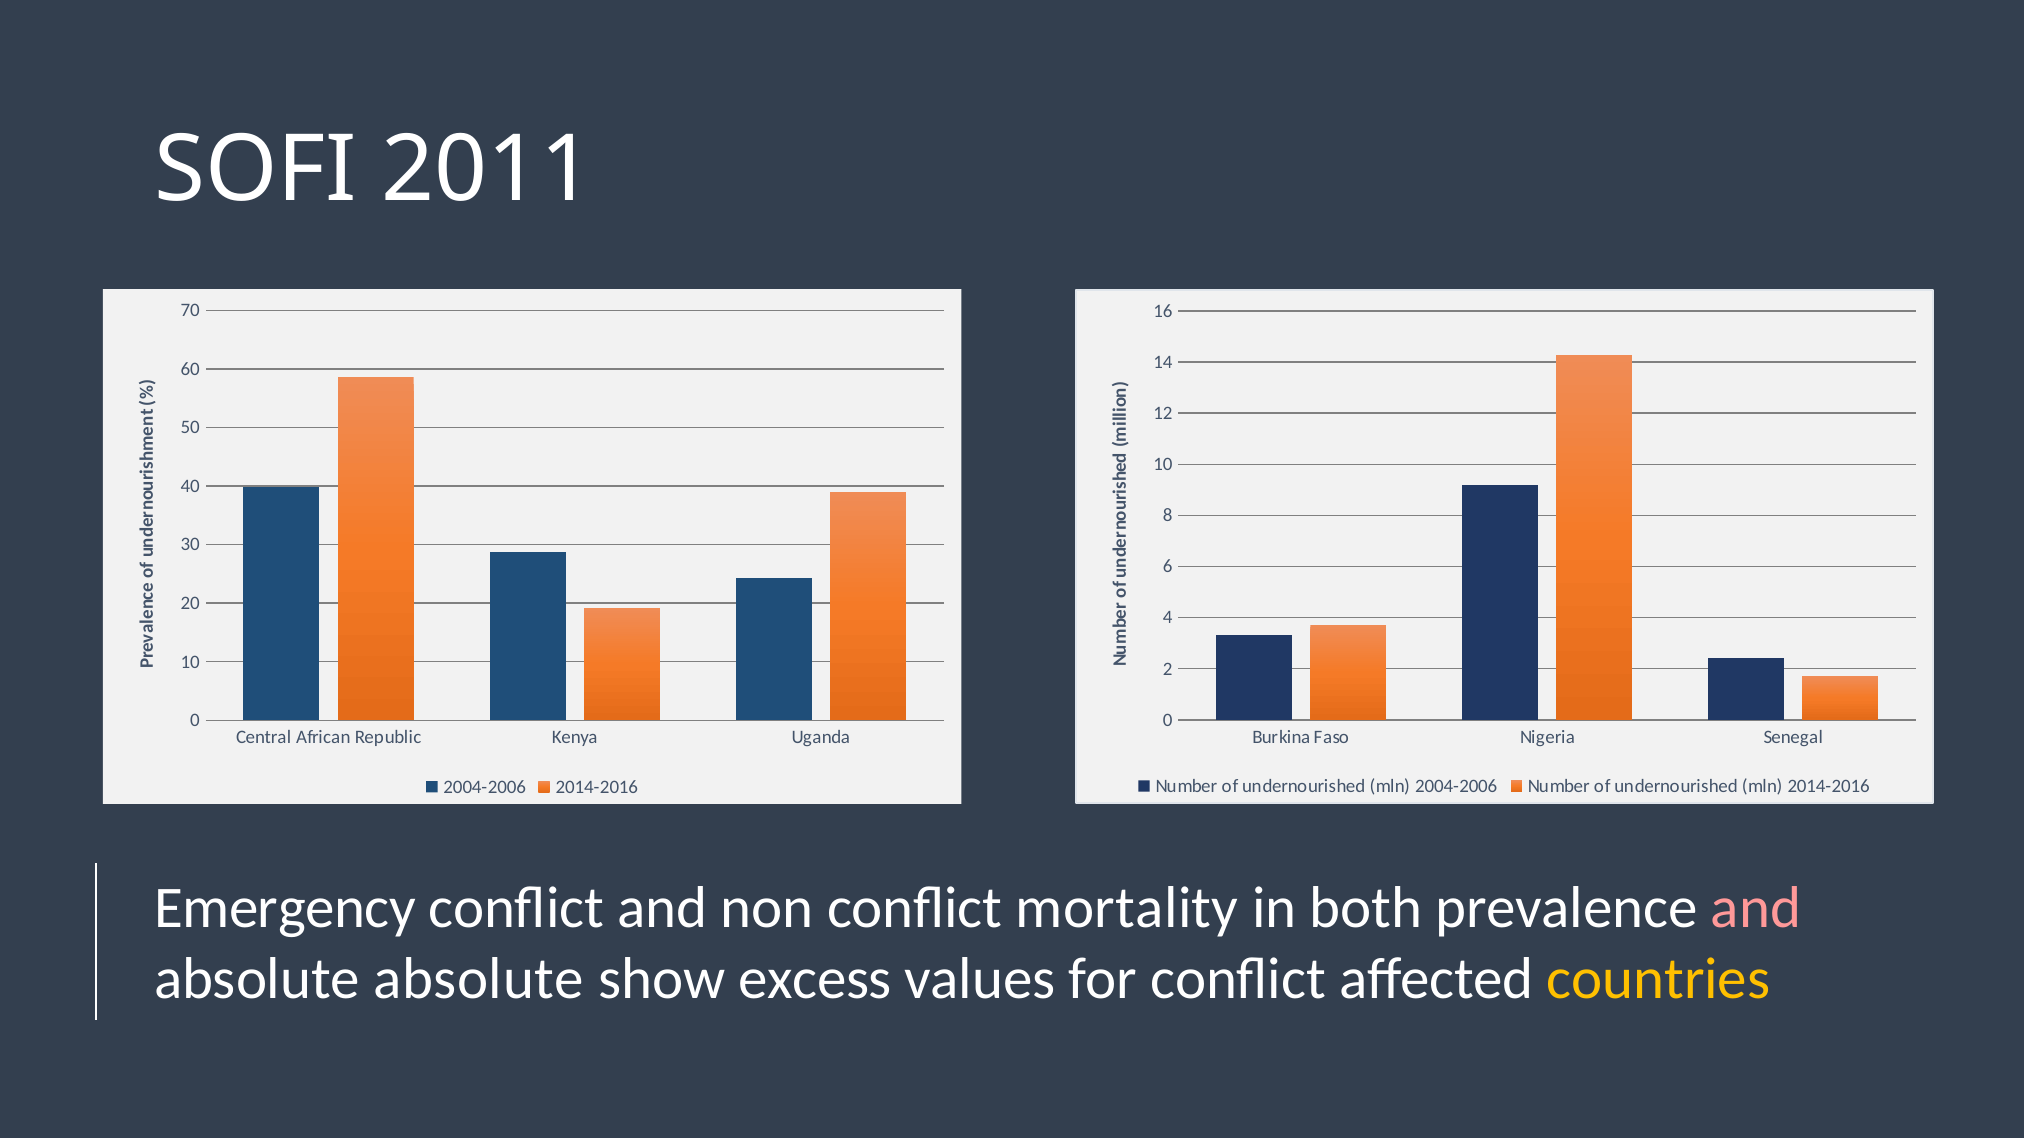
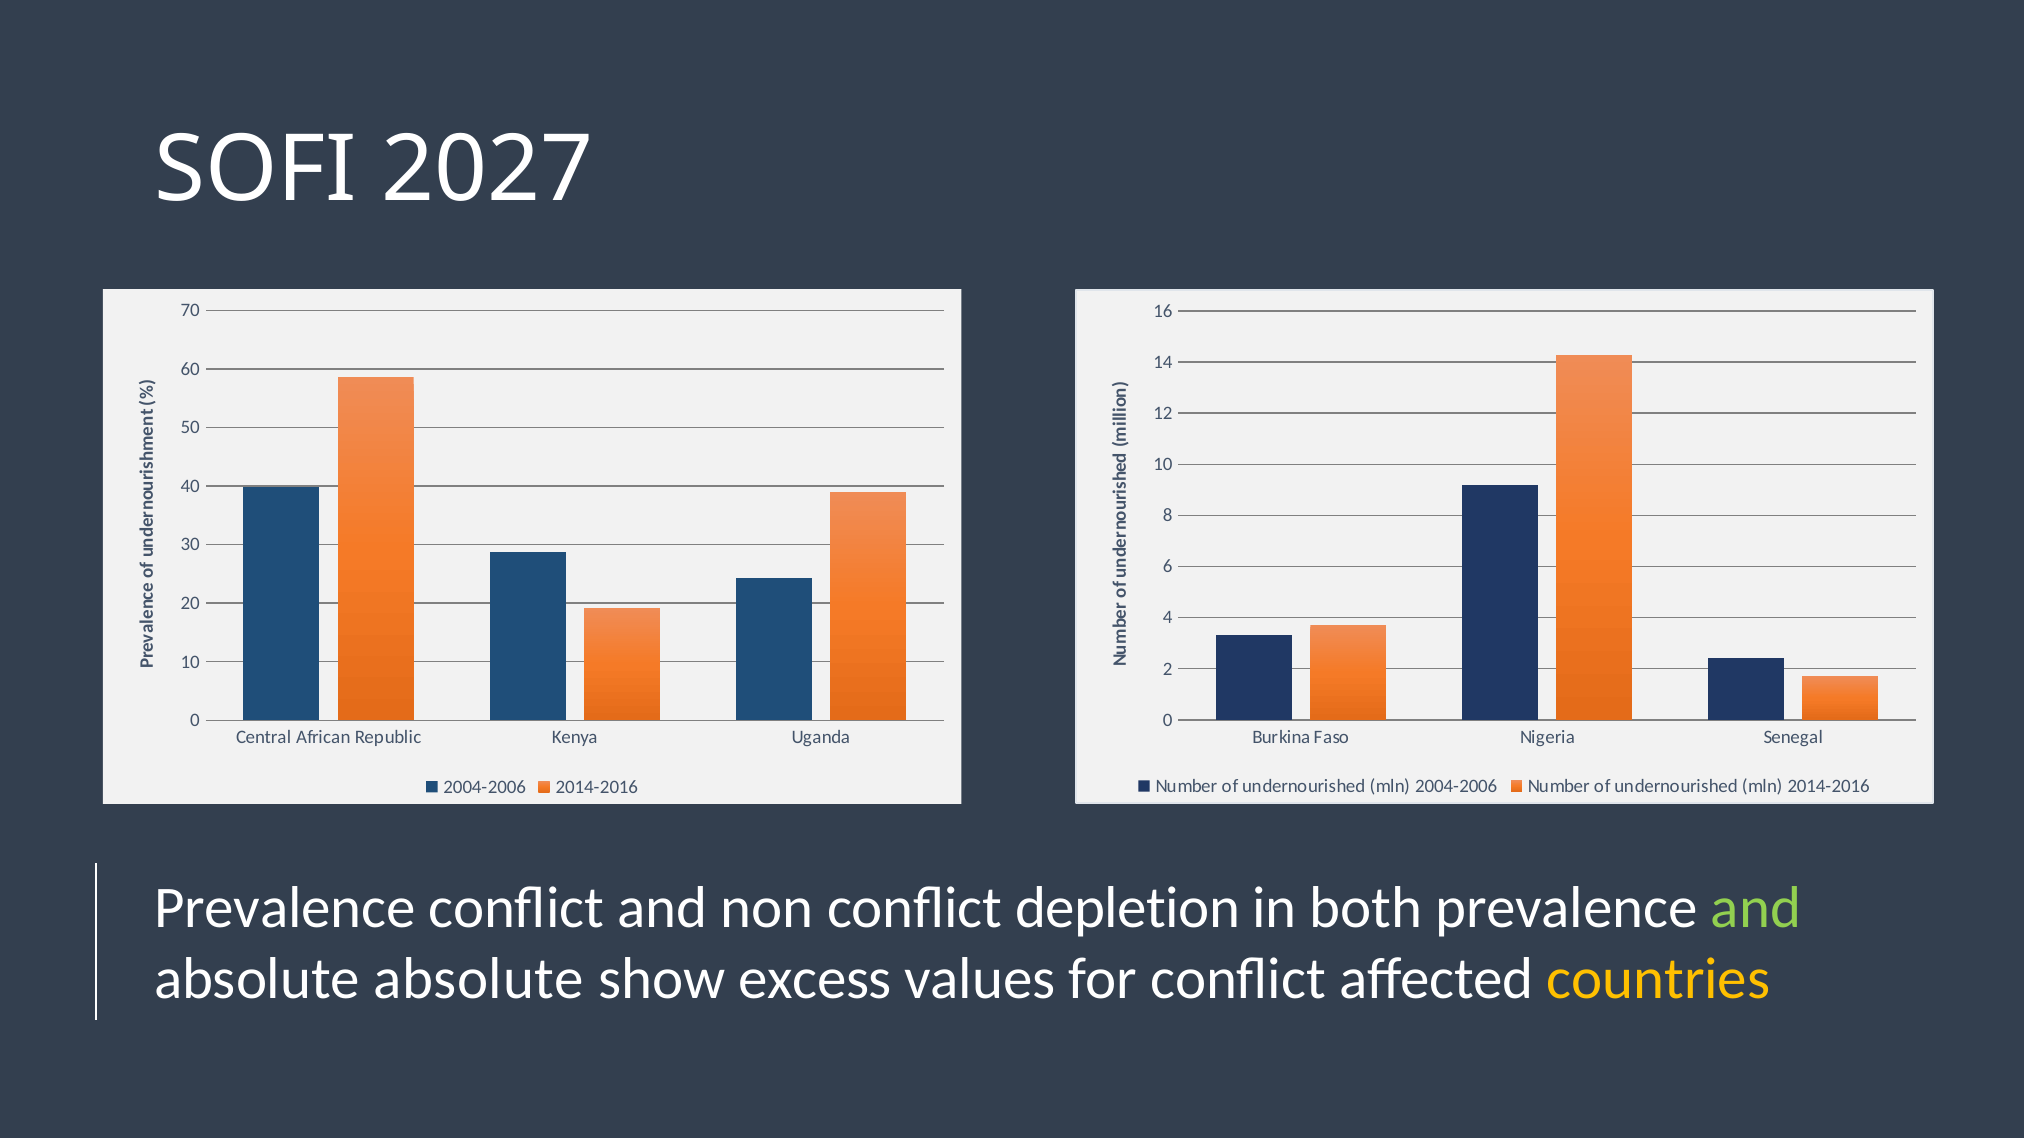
2011: 2011 -> 2027 (487, 170)
Emergency: Emergency -> Prevalence (285, 909)
mortality: mortality -> depletion (1128, 909)
and colour: pink -> light green (1756, 909)
